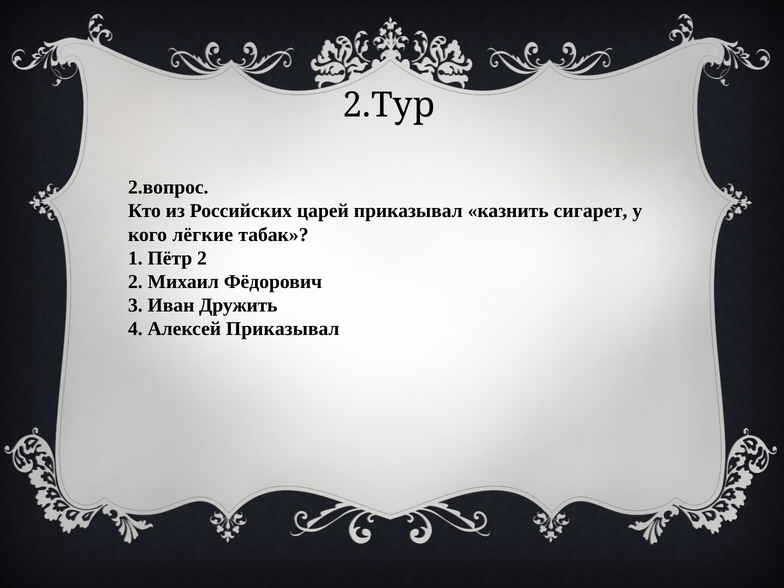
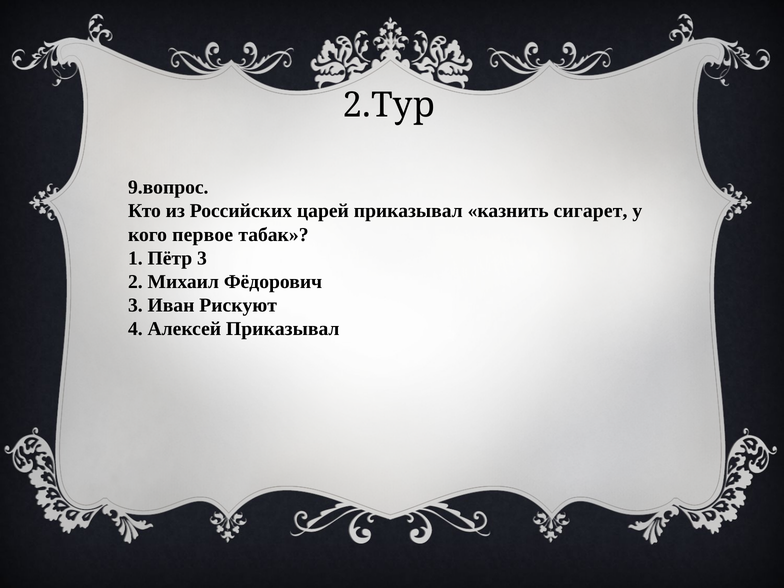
2.вопрос: 2.вопрос -> 9.вопрос (168, 187)
лёгкие: лёгкие -> первое (203, 235)
Пётр 2: 2 -> 3 (202, 258)
Дружить: Дружить -> Рискуют (238, 305)
